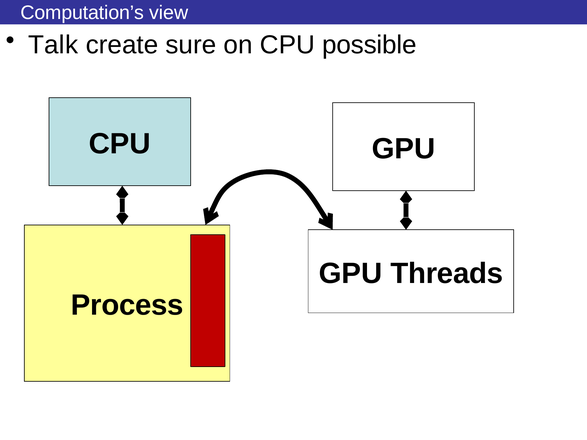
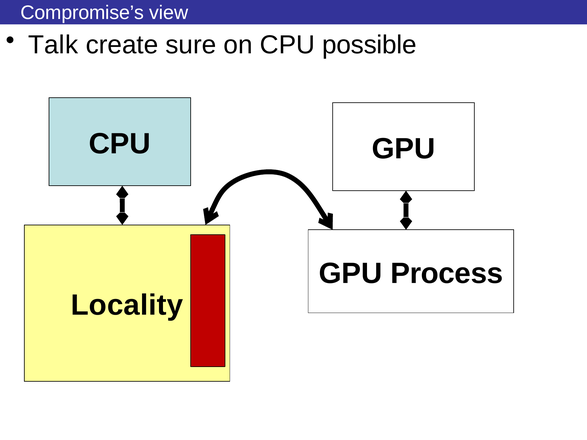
Computation’s: Computation’s -> Compromise’s (82, 13)
Threads: Threads -> Process (447, 274)
Process: Process -> Locality (127, 305)
